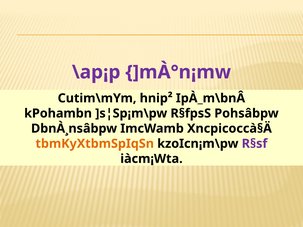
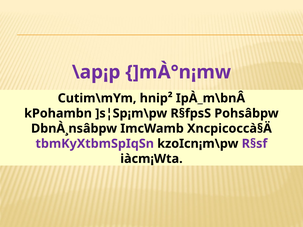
tbmKyXtbmSpIqSn colour: orange -> purple (95, 144)
